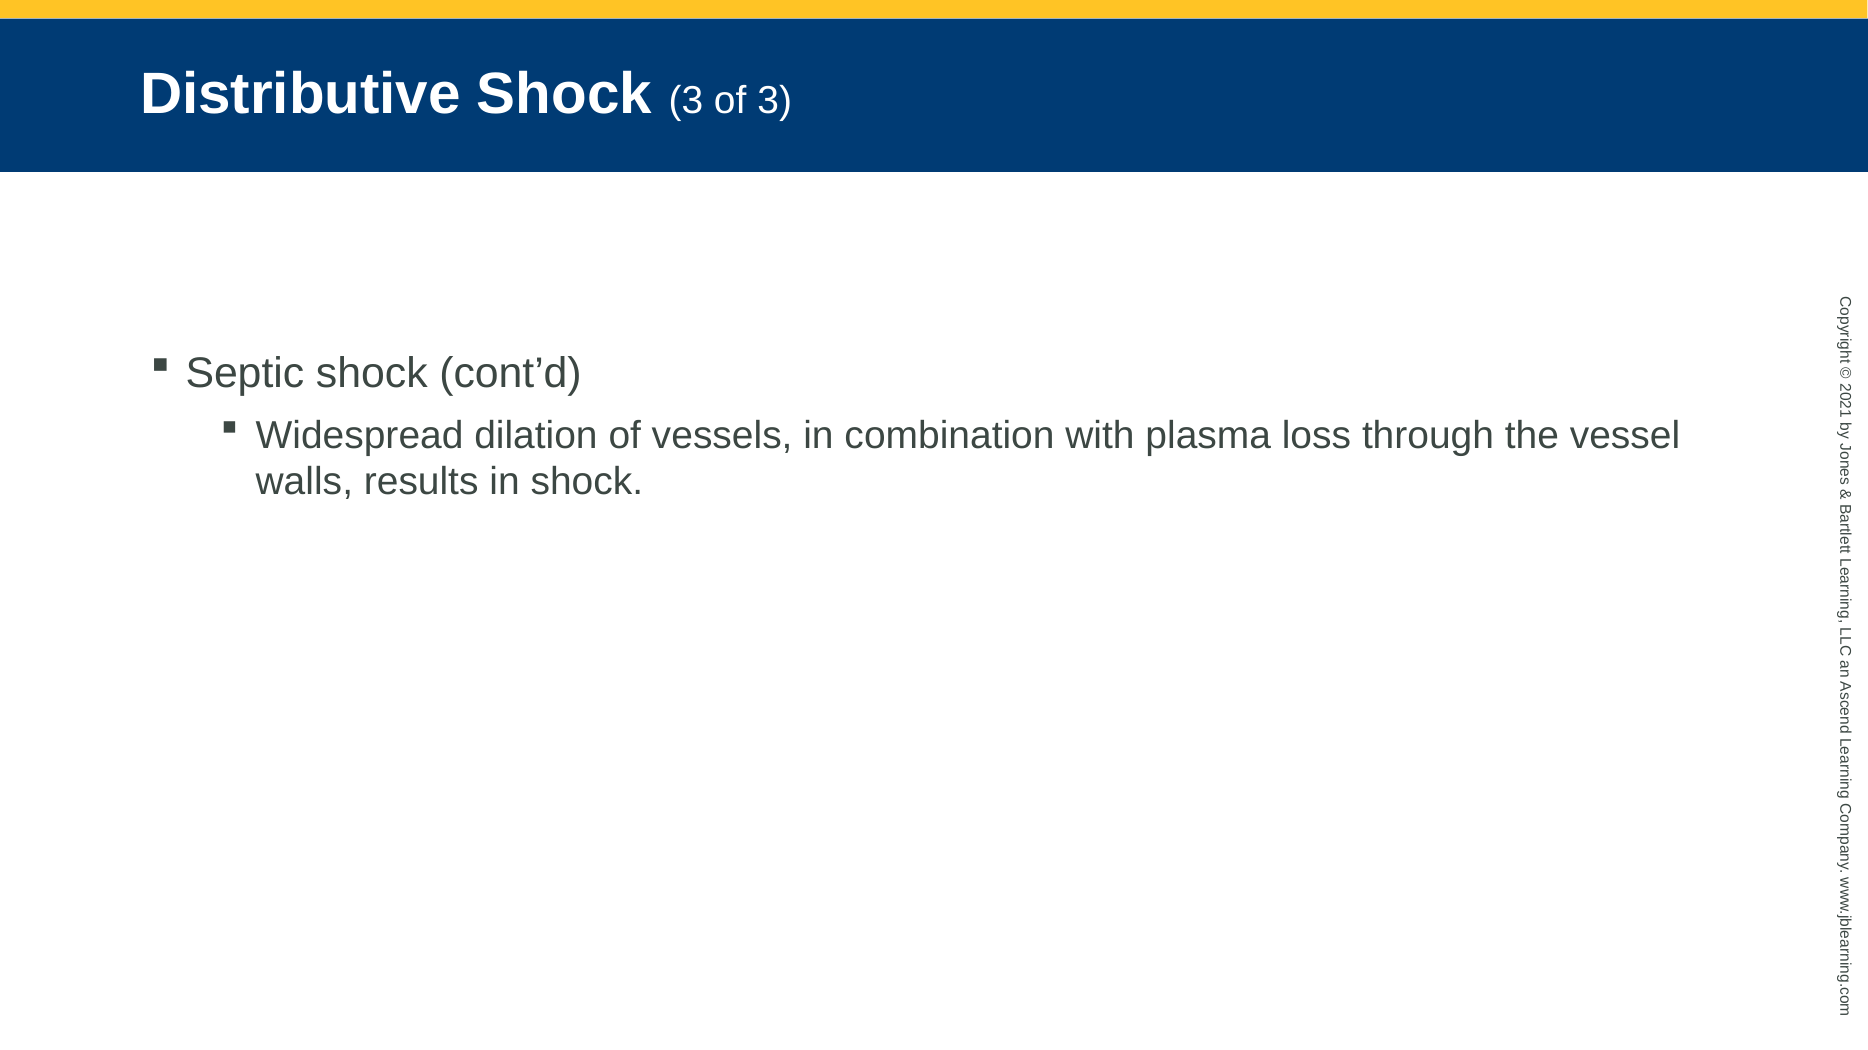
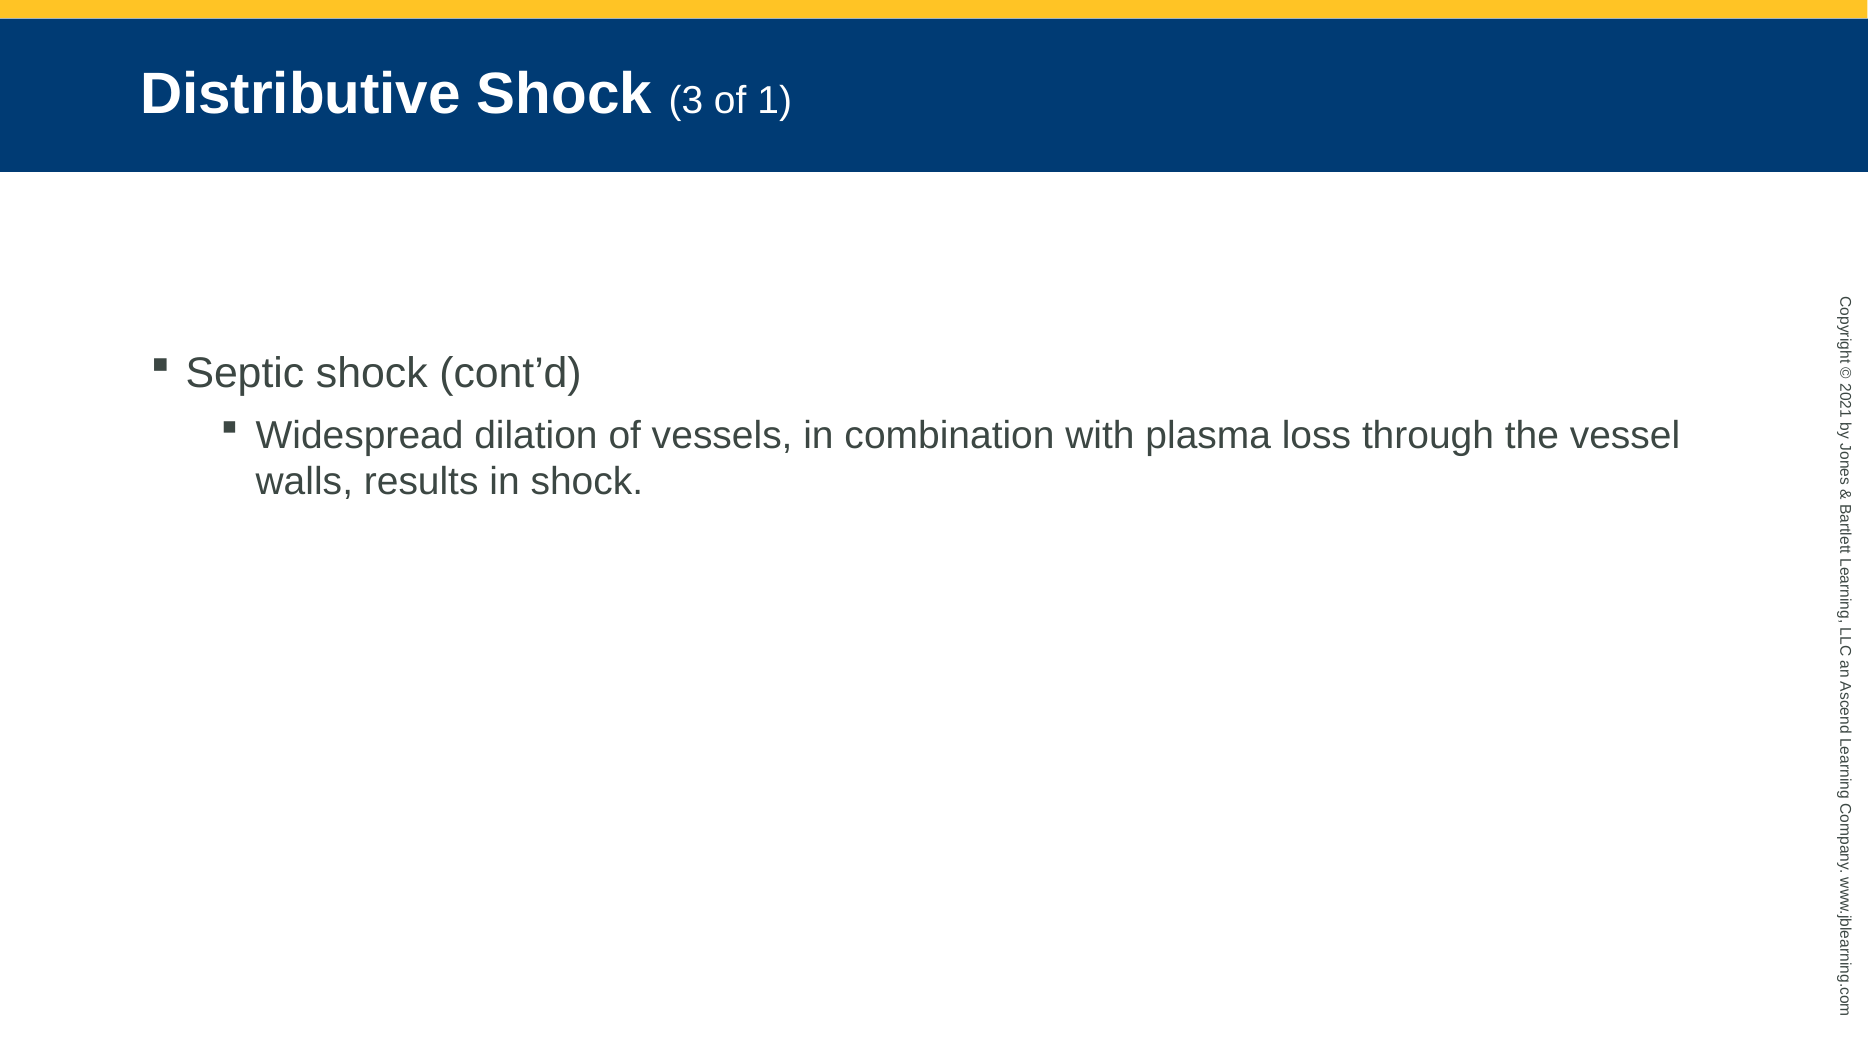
of 3: 3 -> 1 (775, 100)
